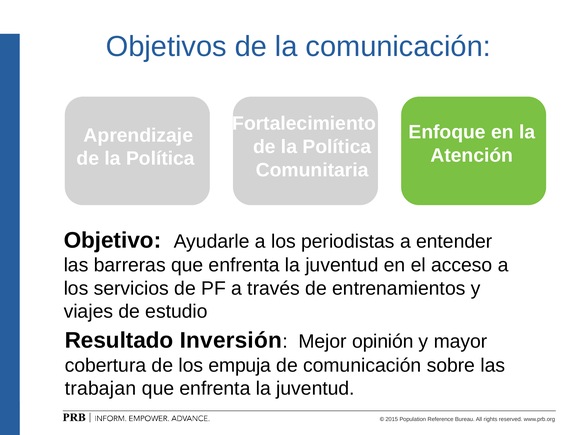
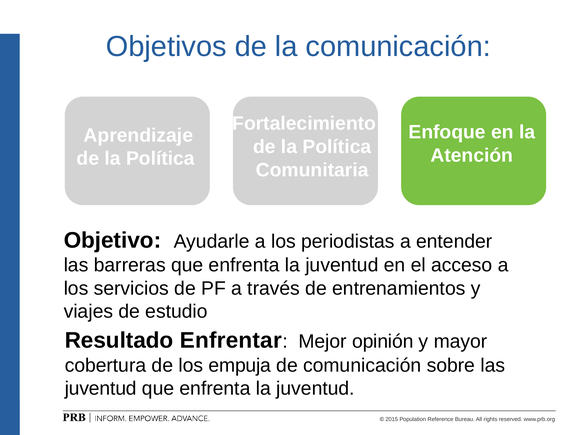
Inversión: Inversión -> Enfrentar (231, 340)
trabajan: trabajan -> juventud (101, 389)
